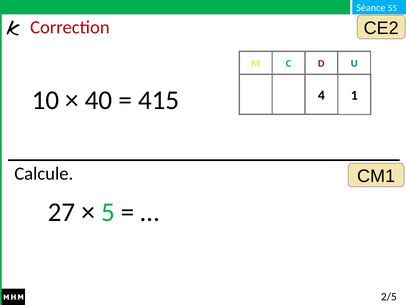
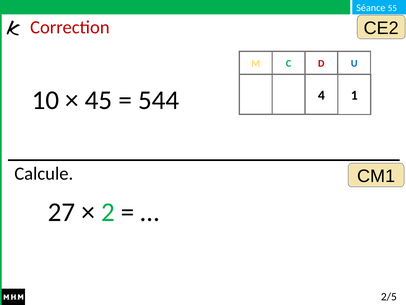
40: 40 -> 45 (99, 100)
415: 415 -> 544 (159, 100)
5: 5 -> 2 (108, 212)
